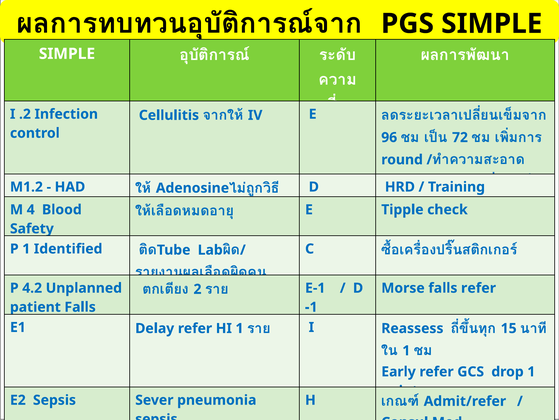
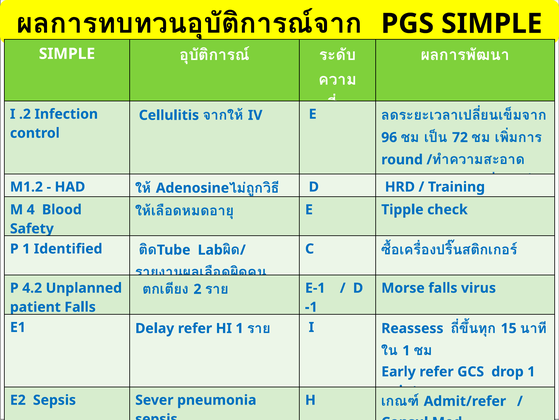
falls refer: refer -> virus (479, 288)
